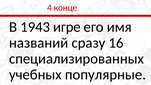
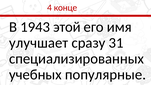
игре: игре -> этой (67, 27)
названий: названий -> улучшает (39, 43)
16: 16 -> 31 (116, 43)
